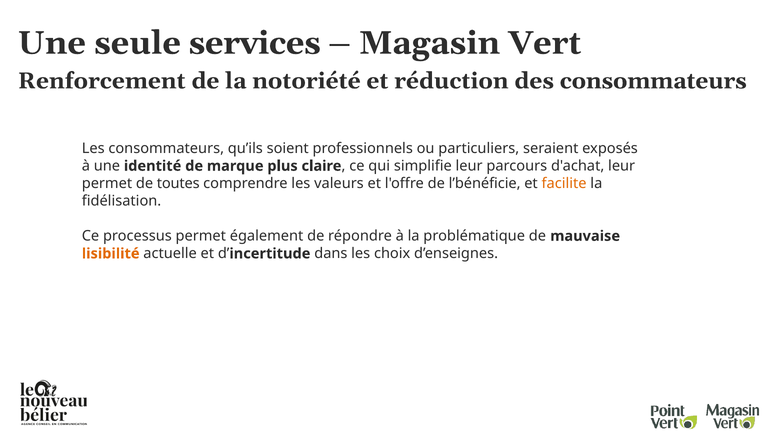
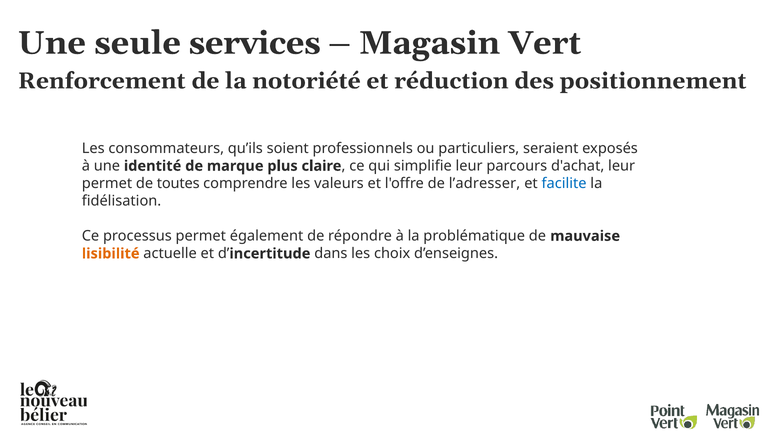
des consommateurs: consommateurs -> positionnement (653, 81)
l’bénéficie: l’bénéficie -> l’adresser (485, 184)
facilite colour: orange -> blue (564, 184)
